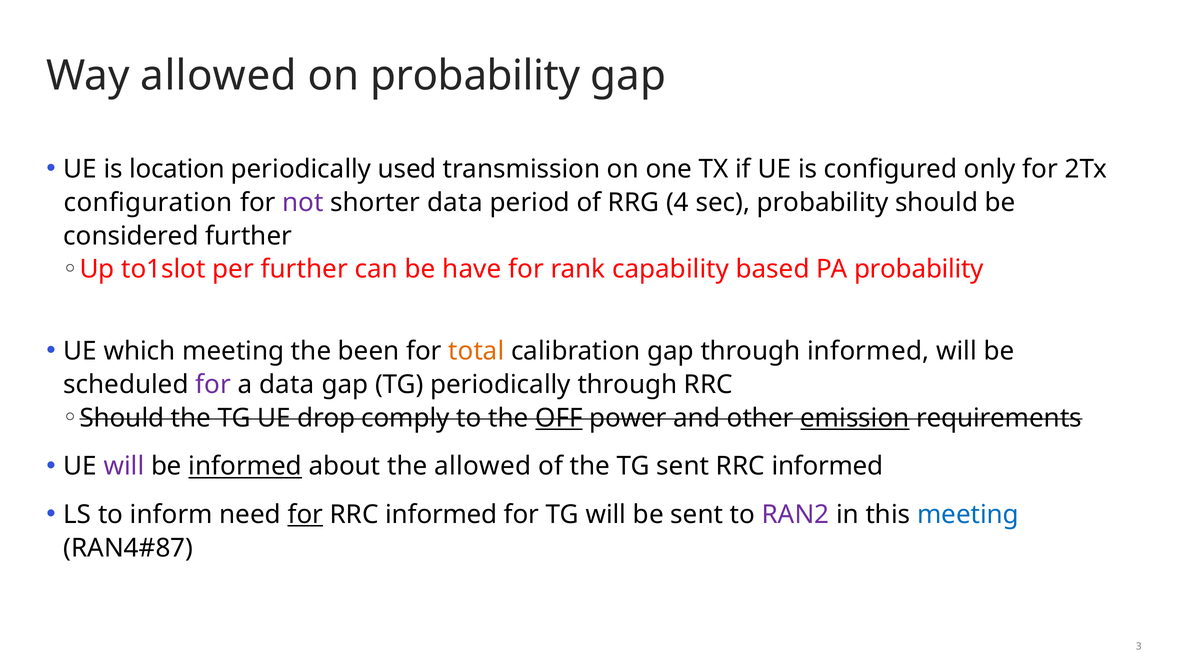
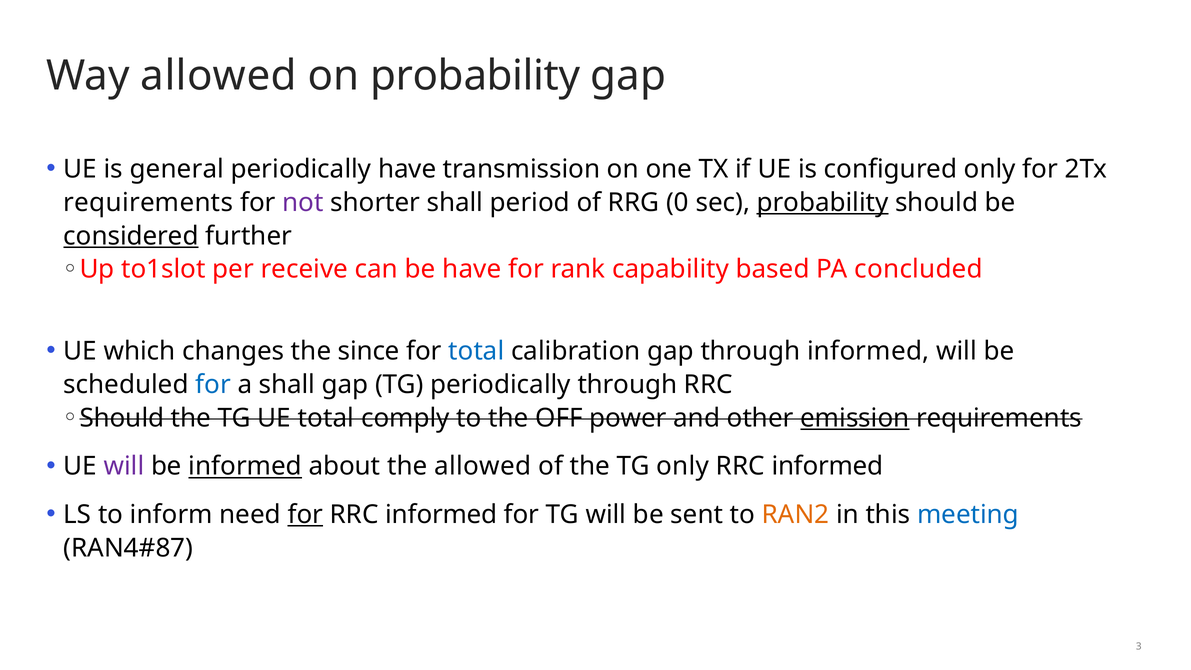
location: location -> general (177, 169)
periodically used: used -> have (407, 169)
configuration: configuration -> requirements (148, 202)
shorter data: data -> shall (455, 202)
4: 4 -> 0 (677, 202)
probability underline: none -> present (823, 202)
considered underline: none -> present (131, 236)
per further: further -> receive (304, 269)
PA probability: probability -> concluded (919, 269)
which meeting: meeting -> changes (233, 351)
been: been -> since (369, 351)
total colour: orange -> blue (476, 351)
for colour: purple -> blue (213, 385)
a data: data -> shall (287, 385)
UE drop: drop -> total (326, 418)
OFF underline: present -> none (559, 418)
TG sent: sent -> only (683, 466)
RAN2 colour: purple -> orange (795, 515)
